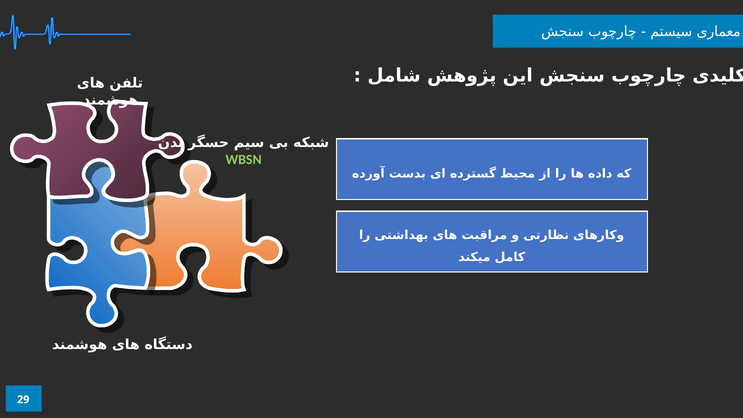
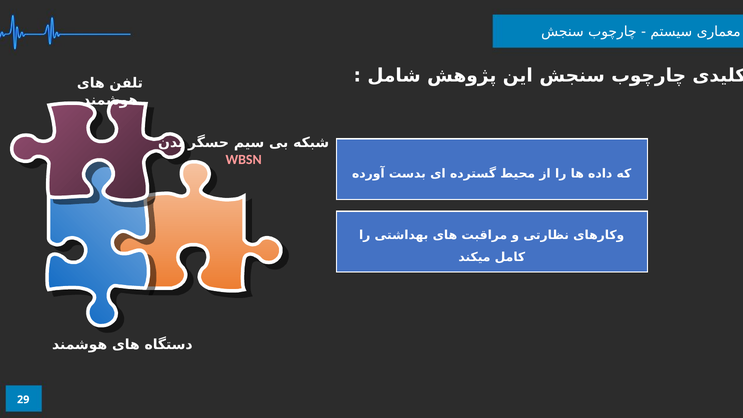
WBSN colour: light green -> pink (244, 160)
